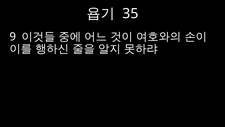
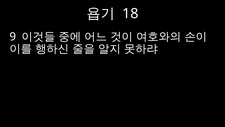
35: 35 -> 18 (130, 14)
